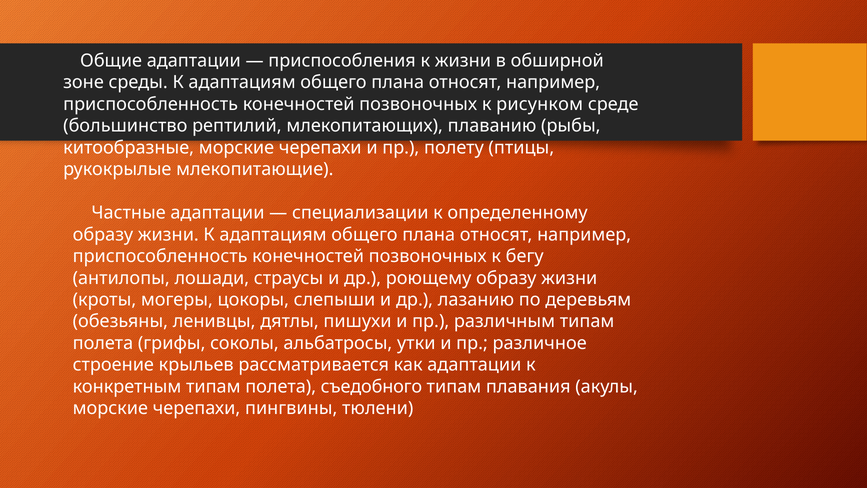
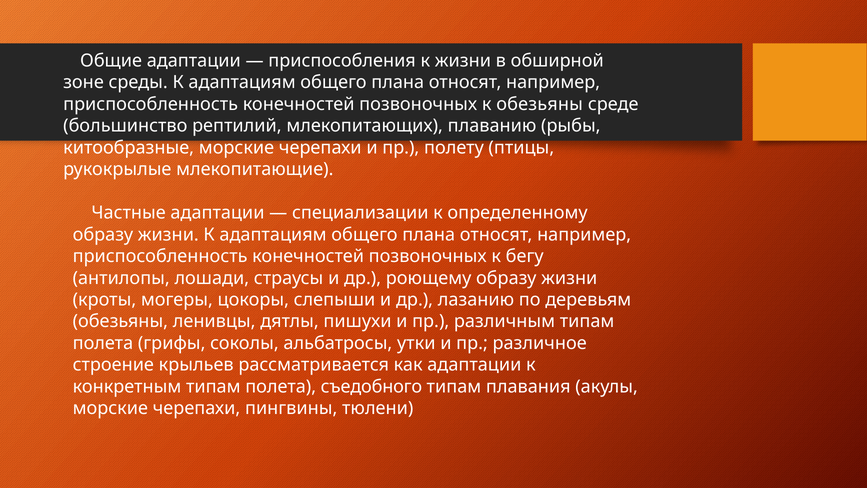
к рисунком: рисунком -> обезьяны (540, 104)
